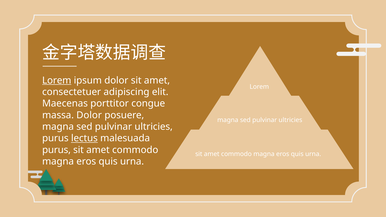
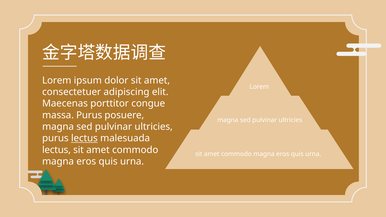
Lorem underline: present -> none (57, 80)
massa Dolor: Dolor -> Purus (89, 115)
purus: purus -> lectus (56, 150)
